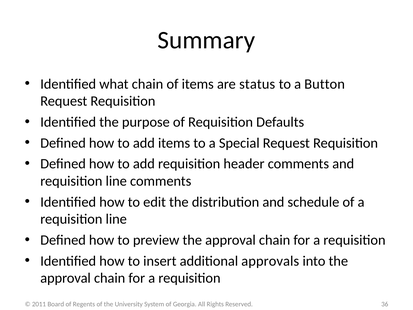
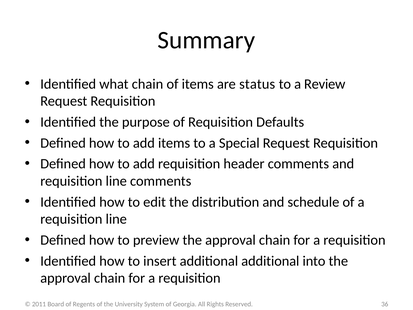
Button: Button -> Review (325, 84)
additional approvals: approvals -> additional (270, 261)
